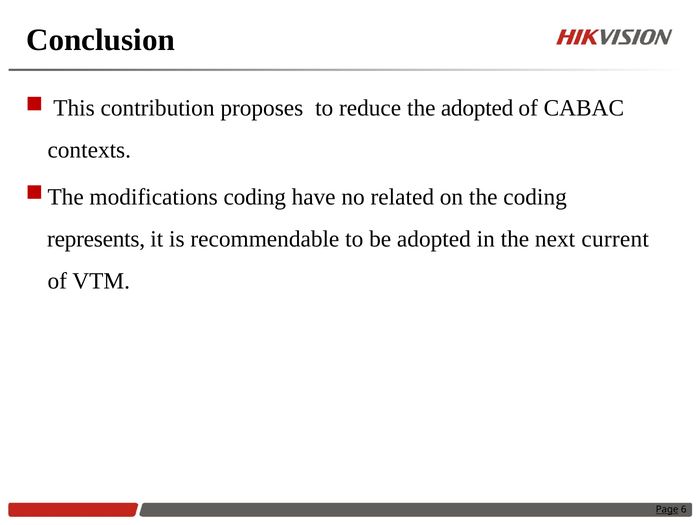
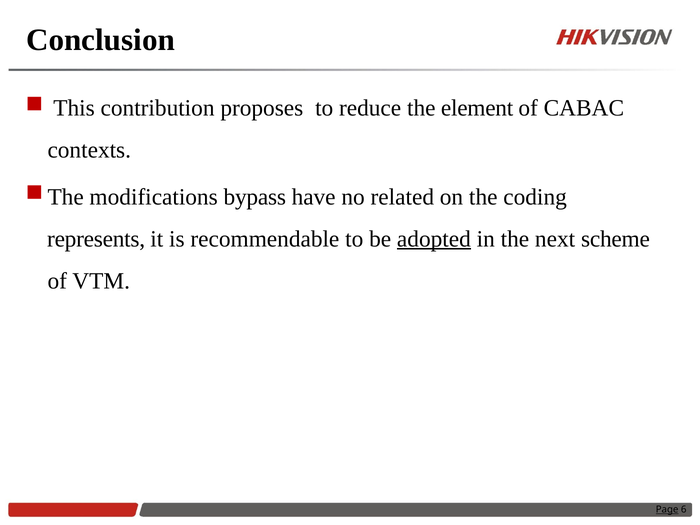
the adopted: adopted -> element (477, 108)
modifications coding: coding -> bypass (255, 197)
adopted underline: none -> present (434, 239)
current: current -> scheme (615, 239)
